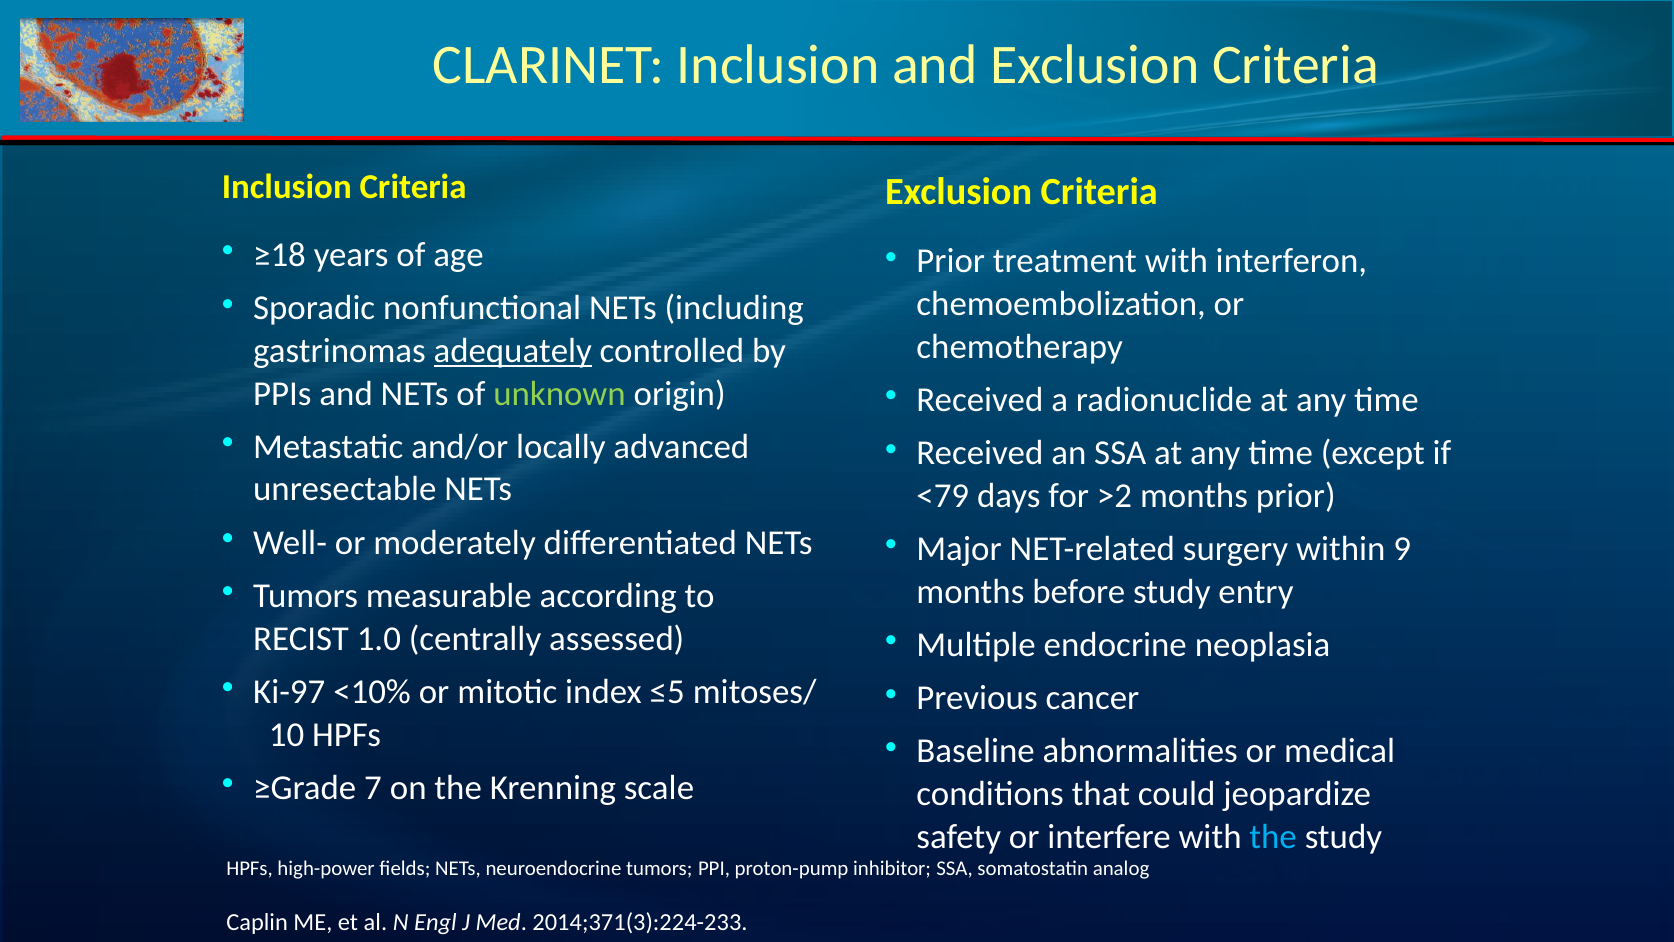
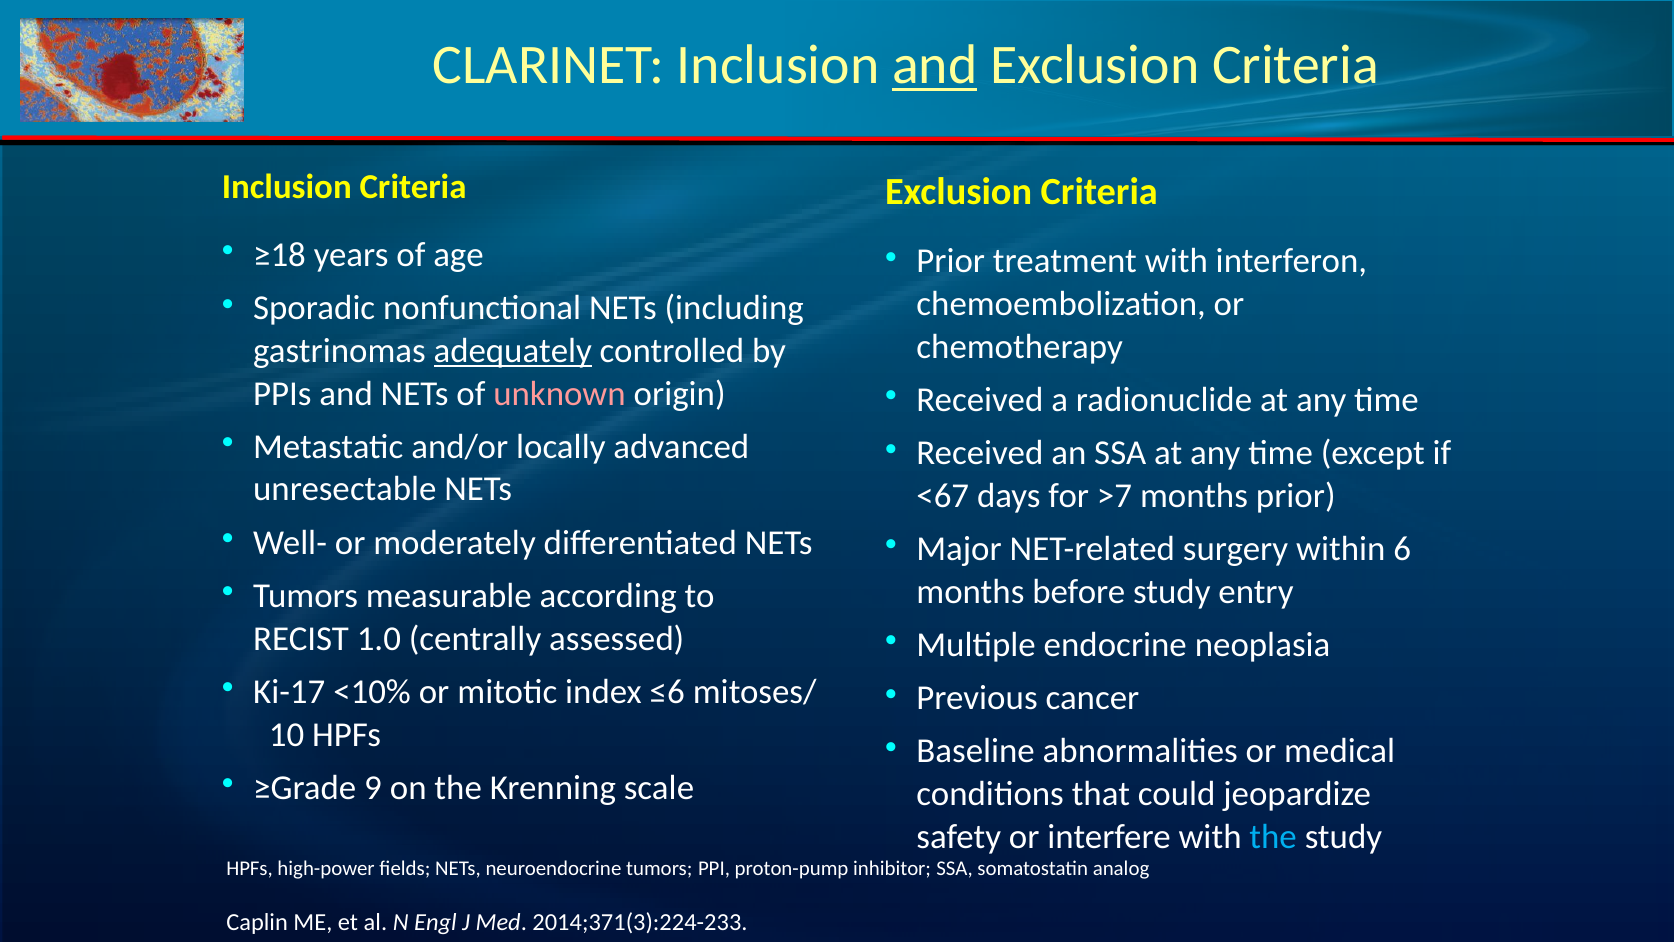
and underline: none -> present (935, 65)
unknown colour: light green -> pink (560, 393)
<79: <79 -> <67 (943, 496)
>2: >2 -> >7 (1114, 496)
9: 9 -> 6 (1402, 549)
Ki-97: Ki-97 -> Ki-17 (289, 692)
≤5: ≤5 -> ≤6 (667, 692)
7: 7 -> 9 (373, 787)
